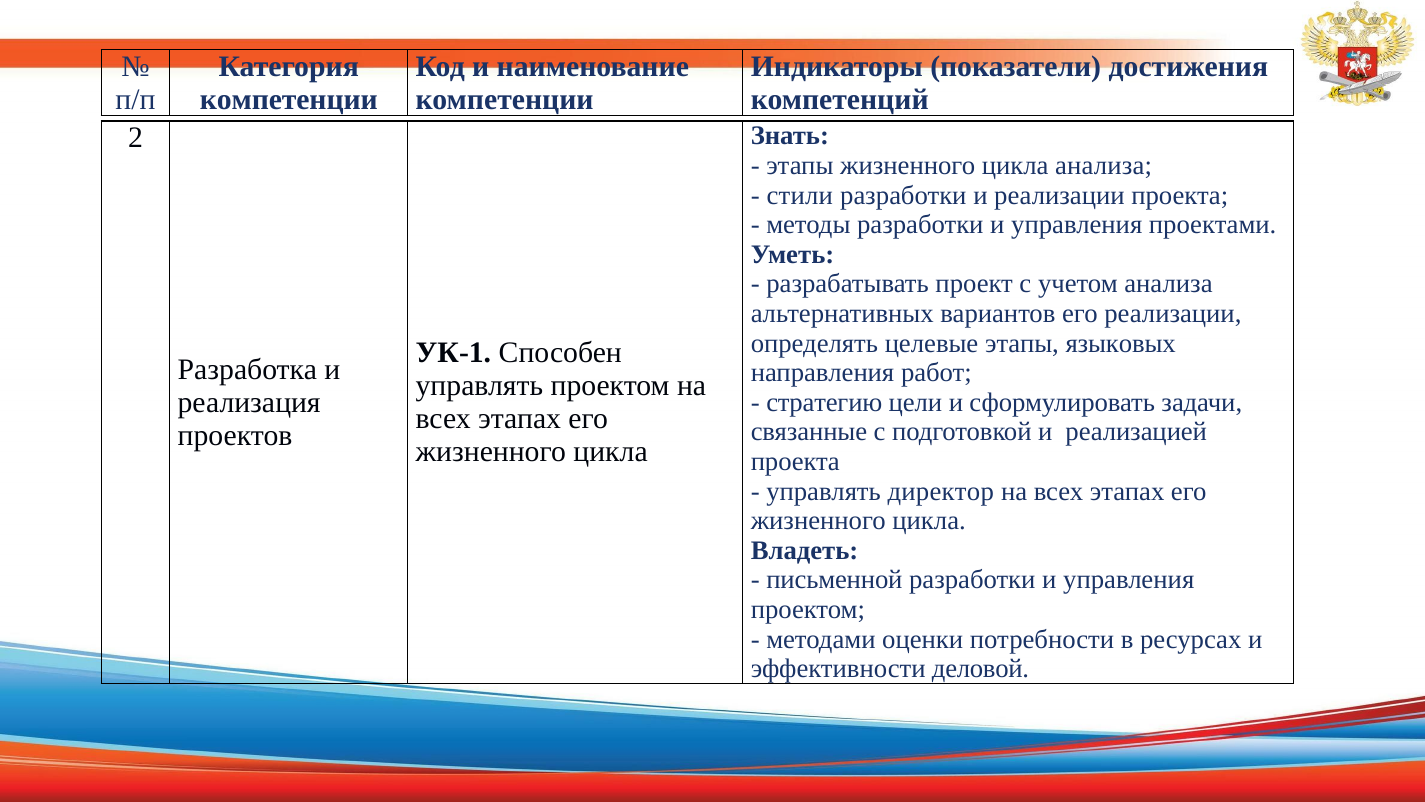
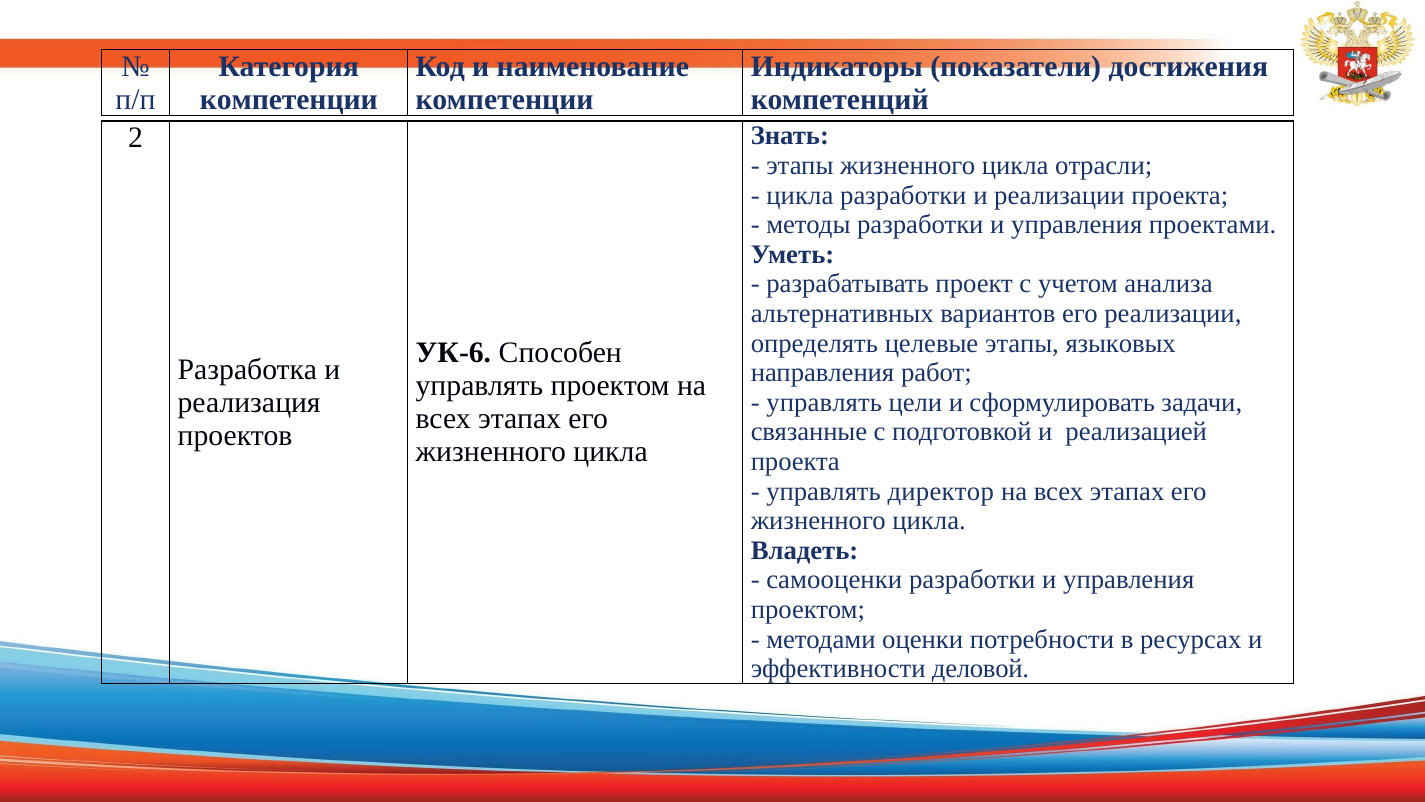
цикла анализа: анализа -> отрасли (1104, 166)
стили: стили -> цикла (800, 195)
УК-1: УК-1 -> УК-6 (453, 353)
стратегию: стратегию -> управлять (824, 402)
письменной: письменной -> самооценки (834, 580)
